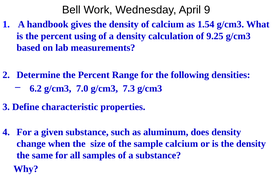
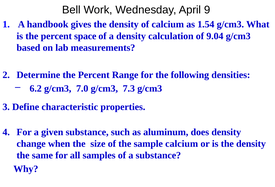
using: using -> space (85, 36)
9.25: 9.25 -> 9.04 (215, 36)
